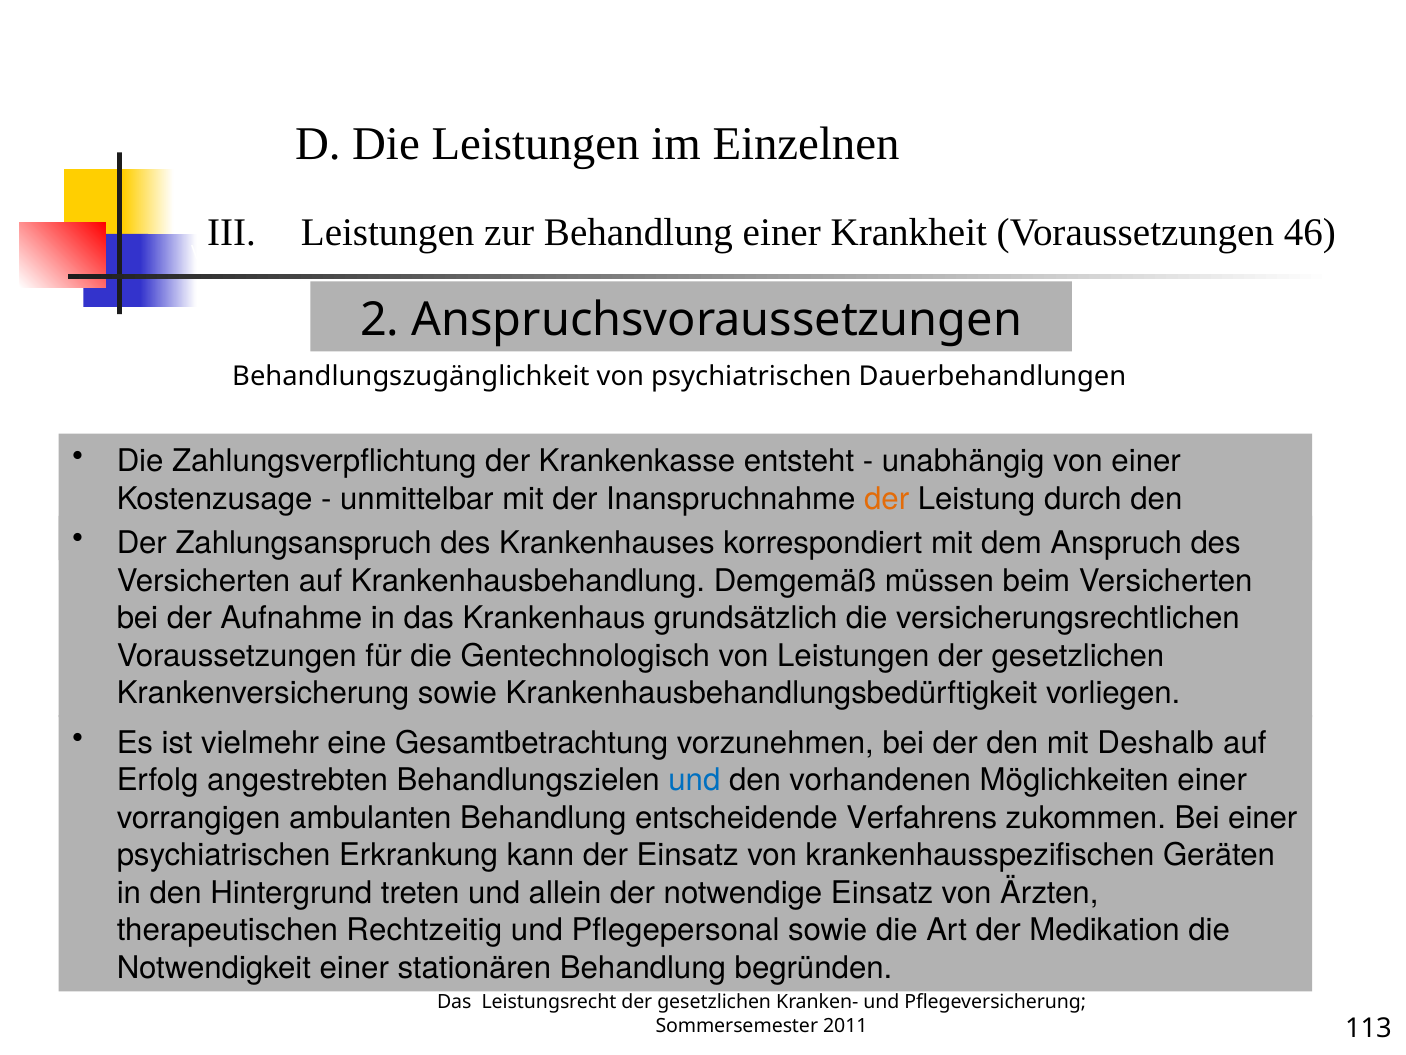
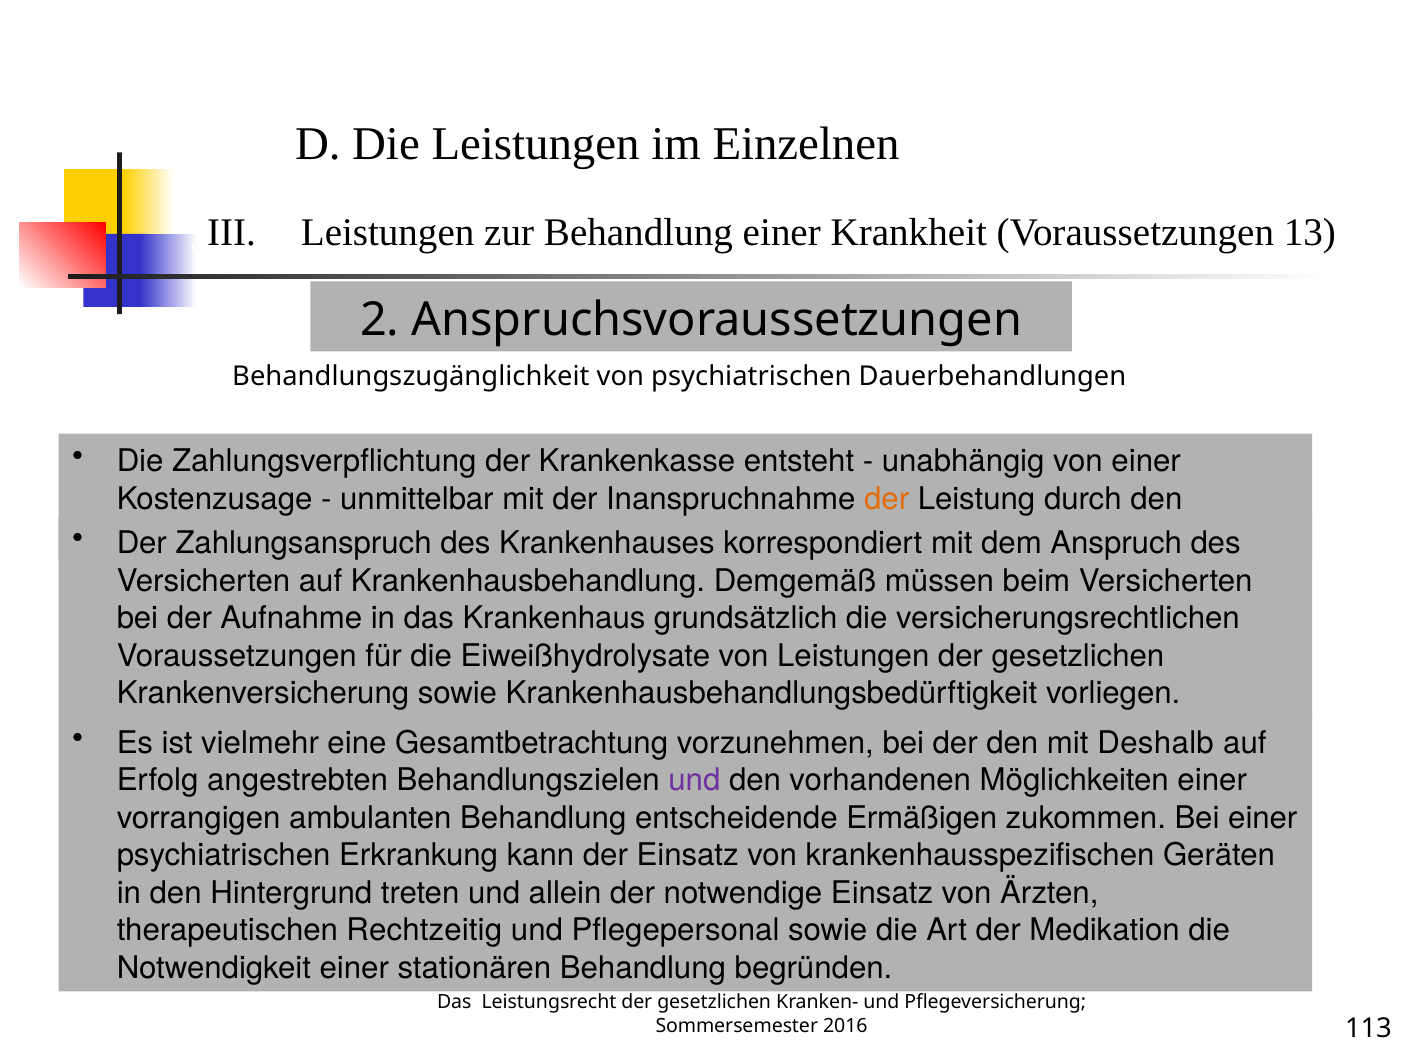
46: 46 -> 13 (1310, 232)
Gentechnologisch: Gentechnologisch -> Eiweißhydrolysate (585, 656)
und colour: blue -> purple (694, 780)
Verfahrens: Verfahrens -> Ermäßigen (922, 818)
2011: 2011 -> 2016 (845, 1025)
